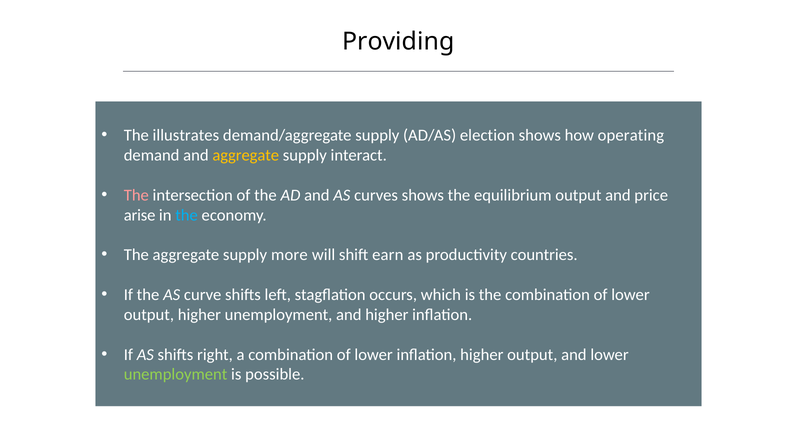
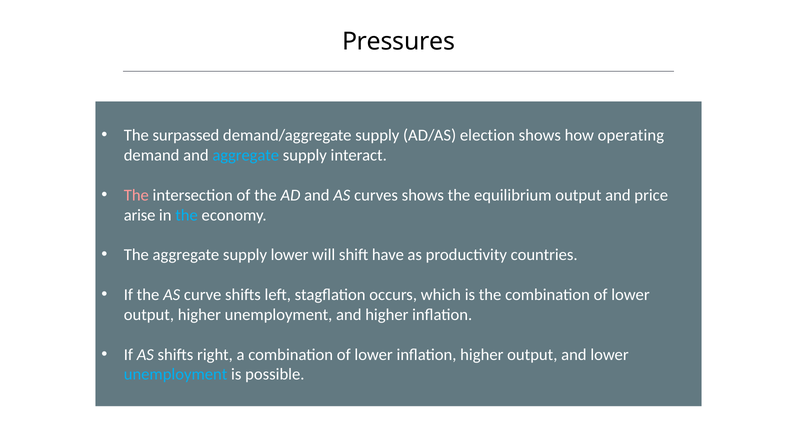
Providing: Providing -> Pressures (399, 42)
illustrates: illustrates -> surpassed (186, 136)
aggregate colour: yellow -> light blue (246, 155)
supply more: more -> lower (290, 255)
earn: earn -> have (388, 255)
unemployment colour: light green -> light blue (176, 375)
